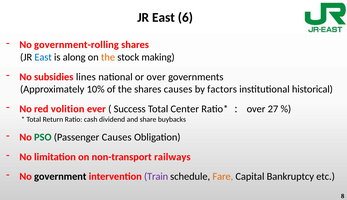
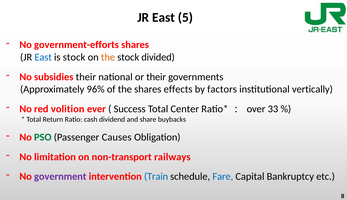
6: 6 -> 5 (185, 18)
government-rolling: government-rolling -> government-efforts (76, 45)
is along: along -> stock (74, 57)
making: making -> divided (158, 57)
subsidies lines: lines -> their (86, 77)
or over: over -> their (156, 77)
10%: 10% -> 96% (96, 89)
shares causes: causes -> effects (178, 89)
historical: historical -> vertically (312, 89)
27: 27 -> 33 (273, 109)
government colour: black -> purple (60, 176)
Train colour: purple -> blue (156, 176)
Fare colour: orange -> blue (223, 176)
